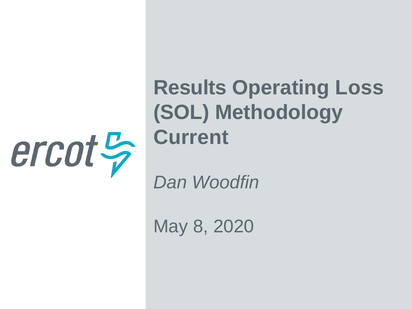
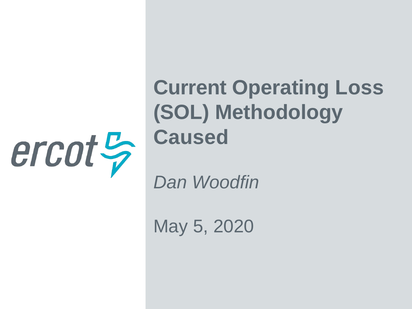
Results: Results -> Current (190, 88)
Current: Current -> Caused (191, 137)
8: 8 -> 5 (201, 226)
